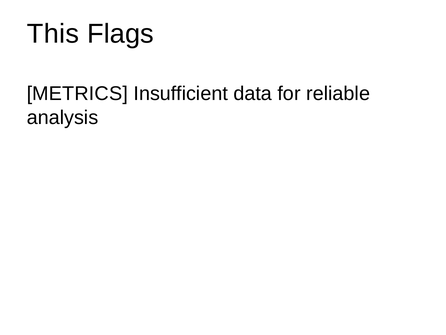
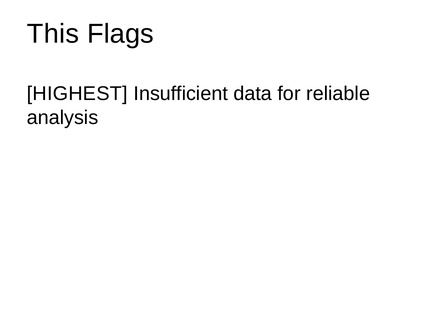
METRICS: METRICS -> HIGHEST (77, 94)
